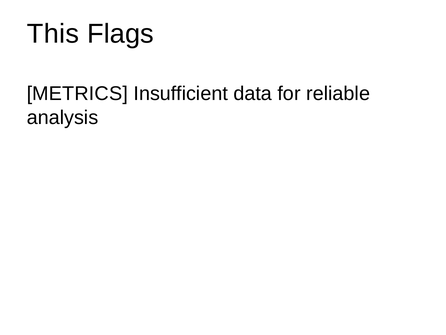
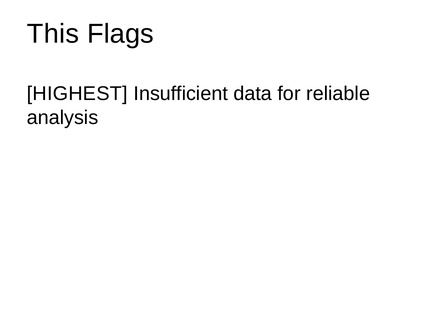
METRICS: METRICS -> HIGHEST (77, 94)
